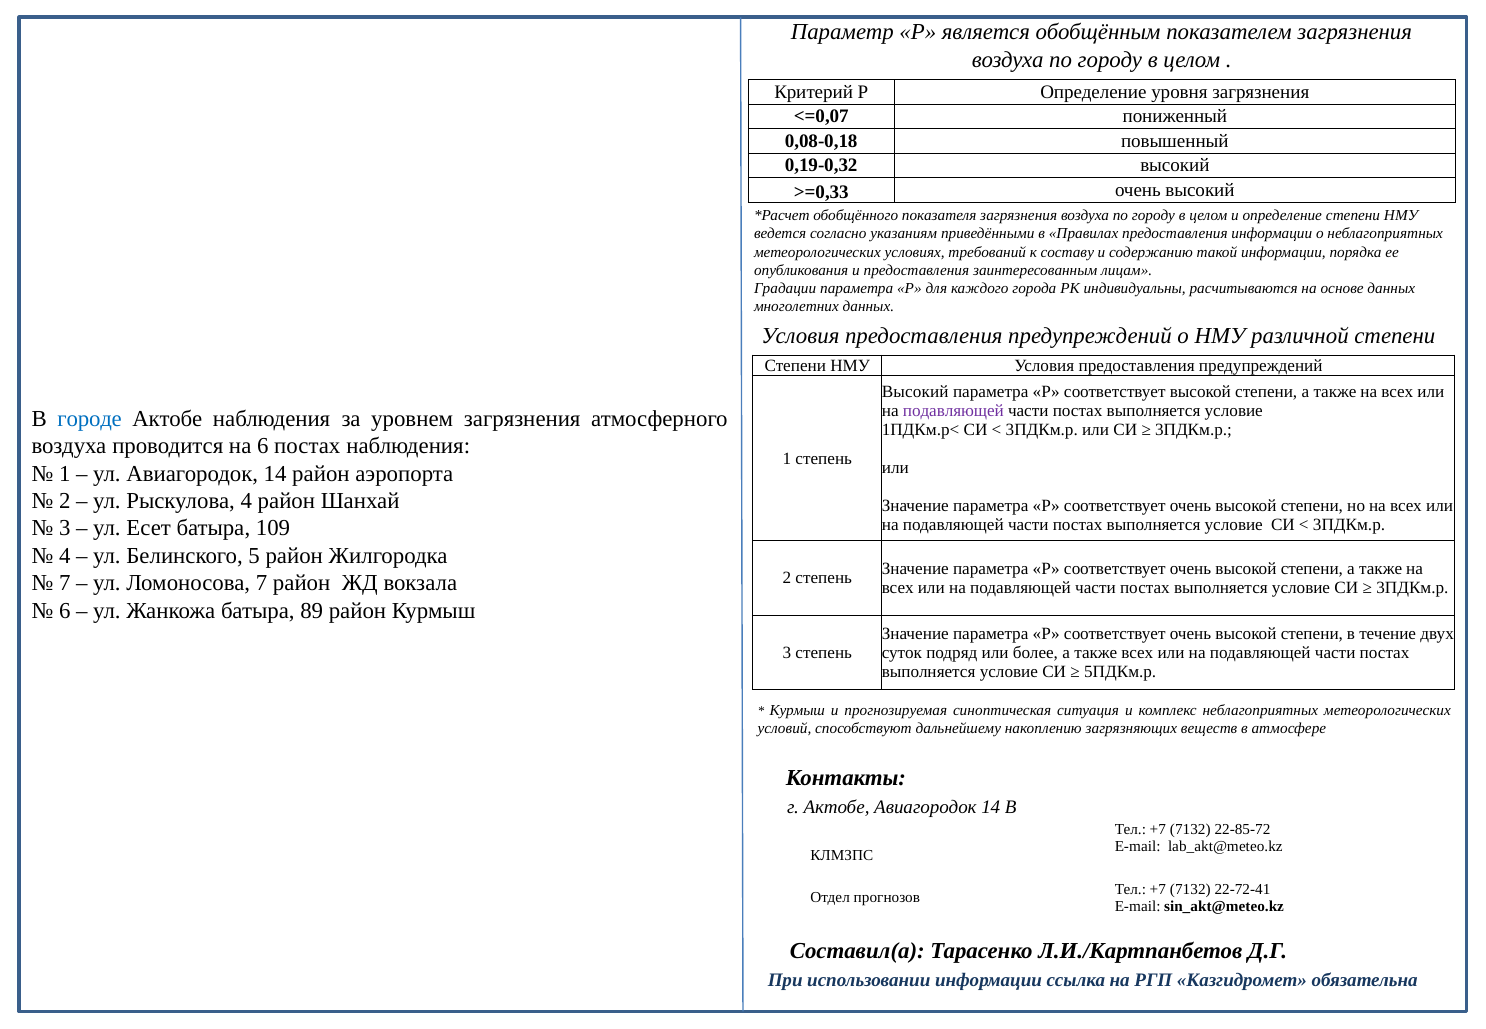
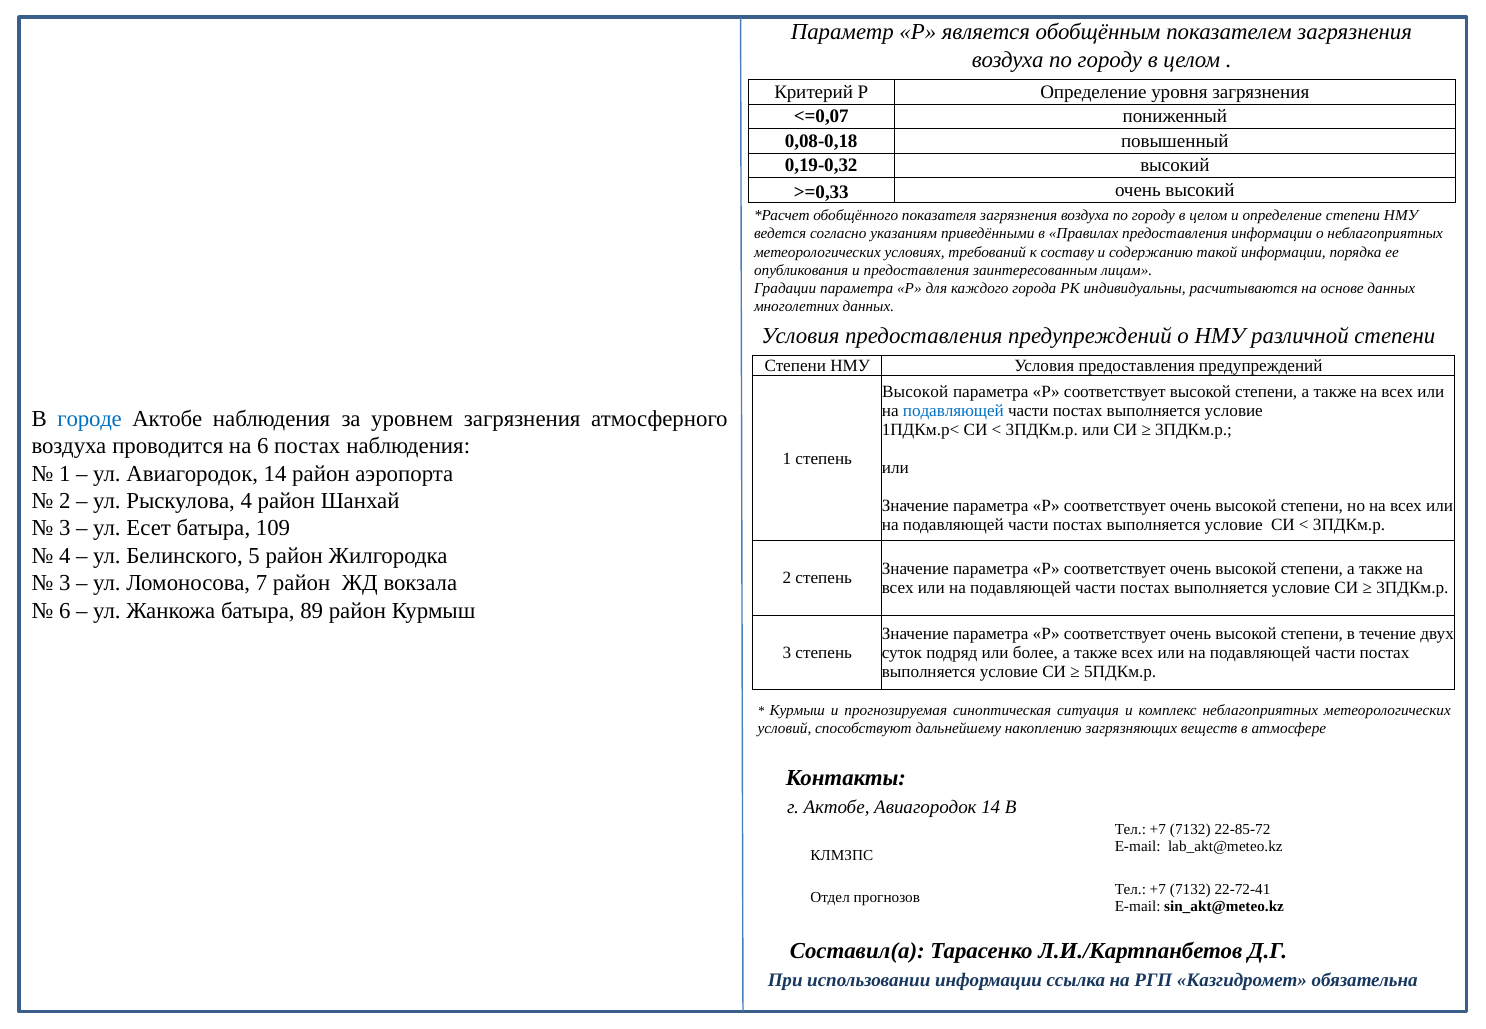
Высокий: Высокий -> Высокой (915, 392)
подавляющей colour: purple -> blue (953, 411)
7: 7 -> 3 (65, 583)
